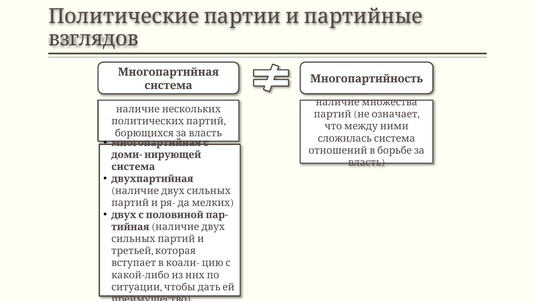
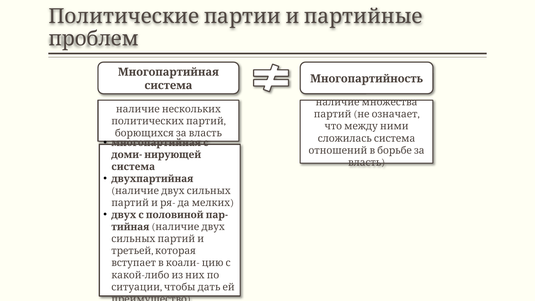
взглядов: взглядов -> проблем (94, 39)
